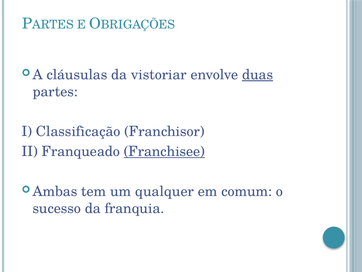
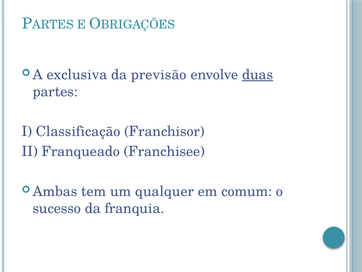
cláusulas: cláusulas -> exclusiva (77, 75)
vistoriar: vistoriar -> previsão (159, 75)
Franchisee underline: present -> none (164, 151)
